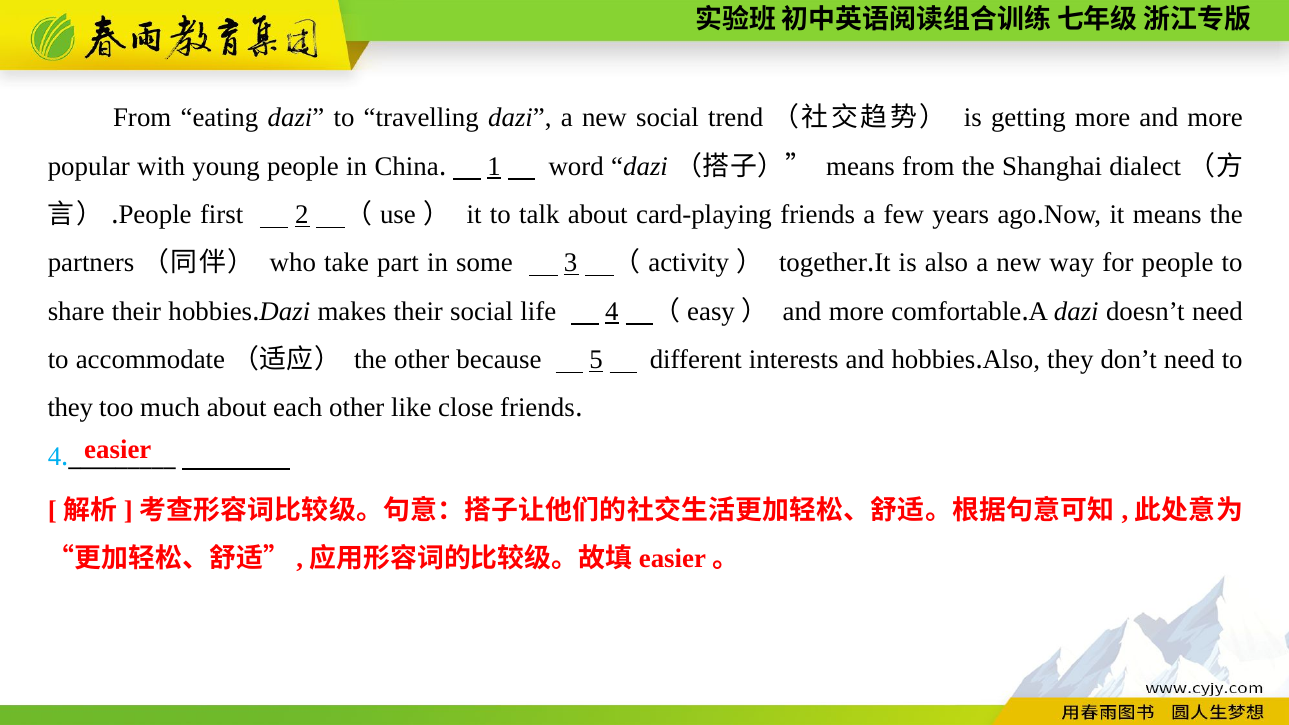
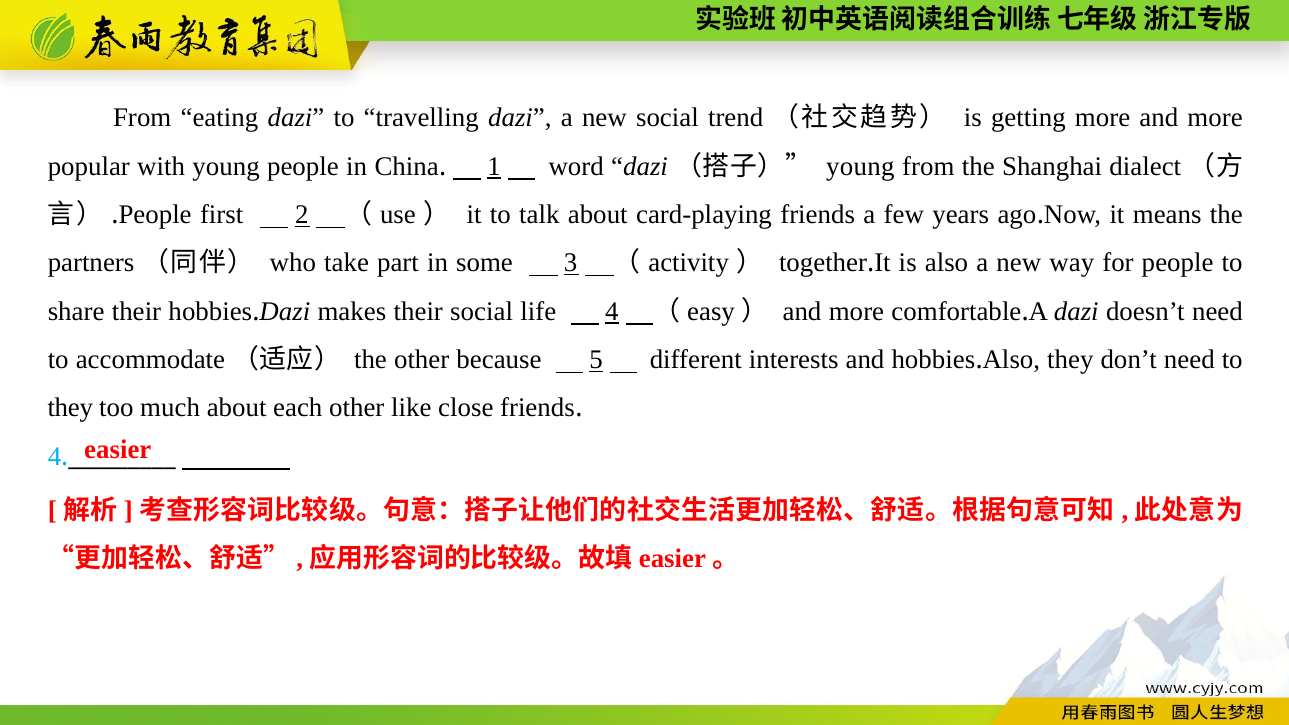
means: means -> young (860, 166)
